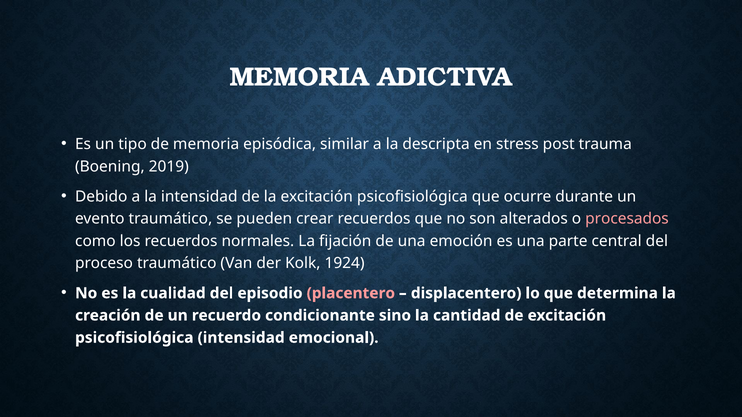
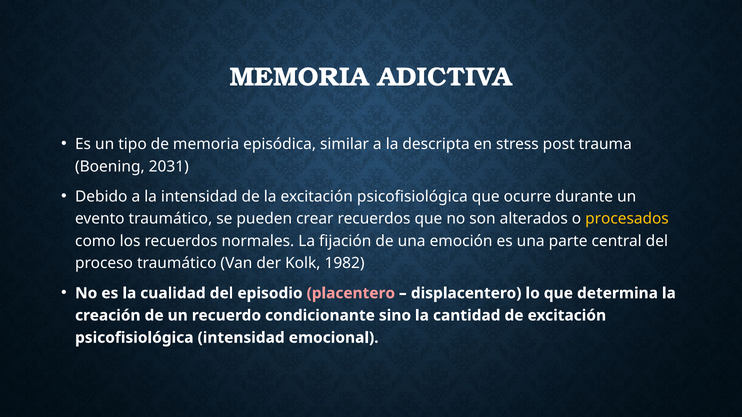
2019: 2019 -> 2031 (169, 167)
procesados colour: pink -> yellow (627, 219)
1924: 1924 -> 1982 (345, 263)
